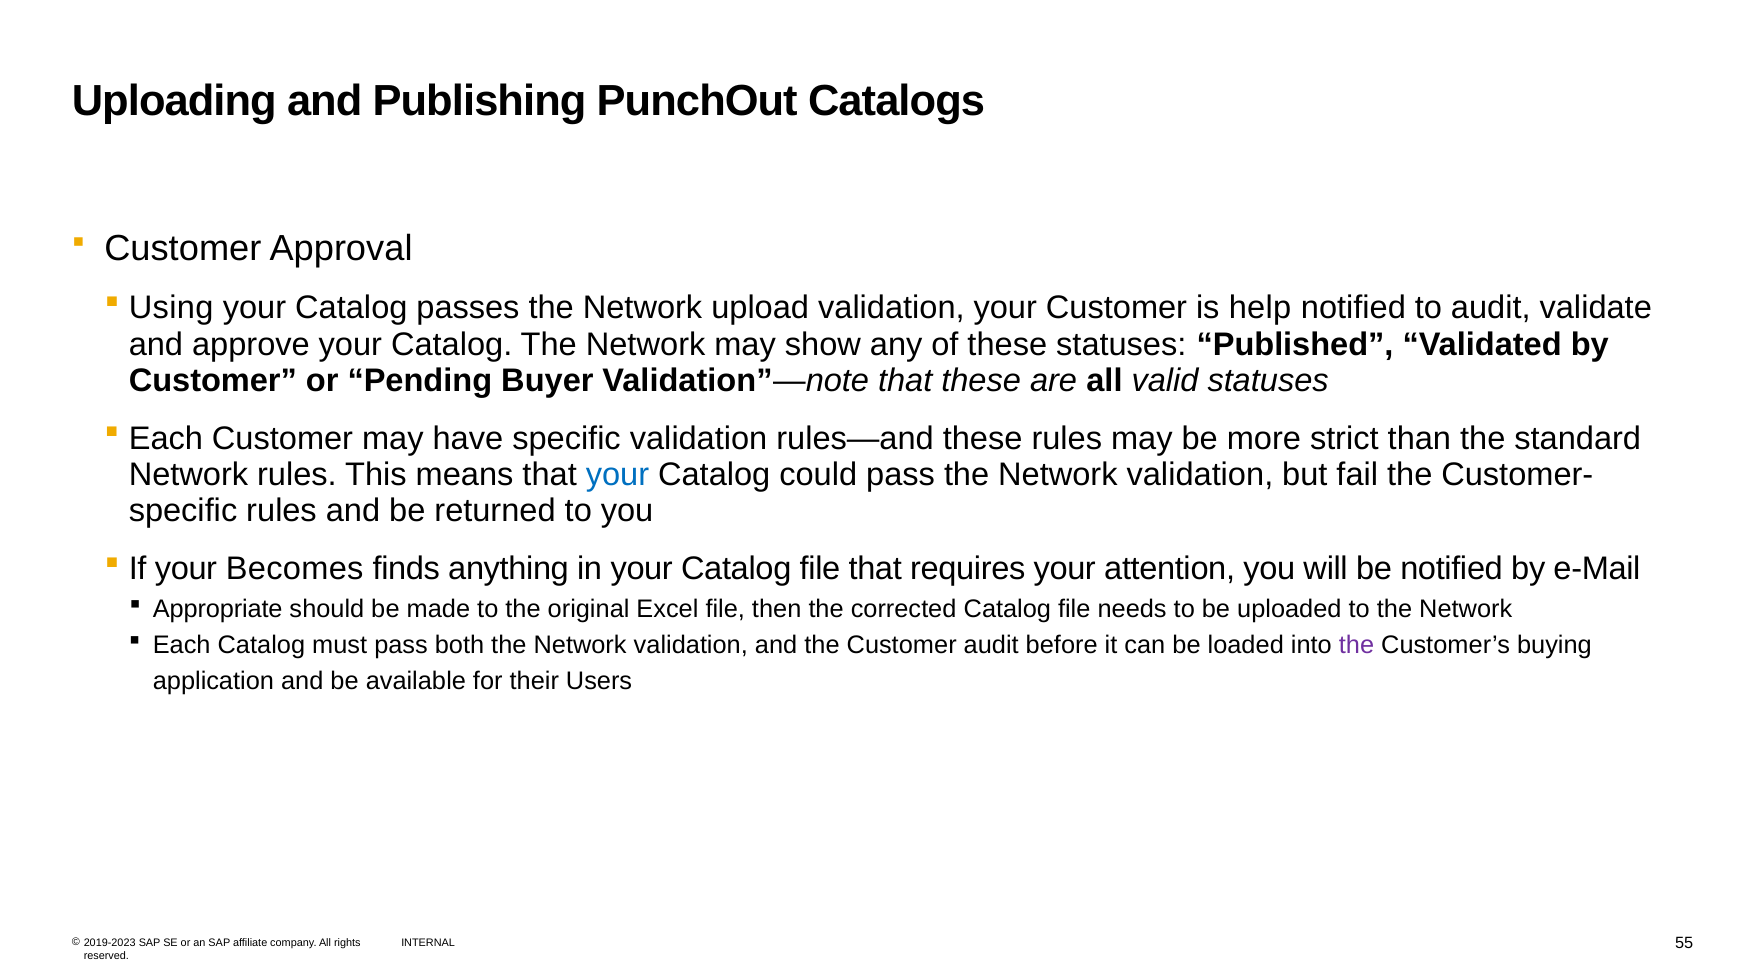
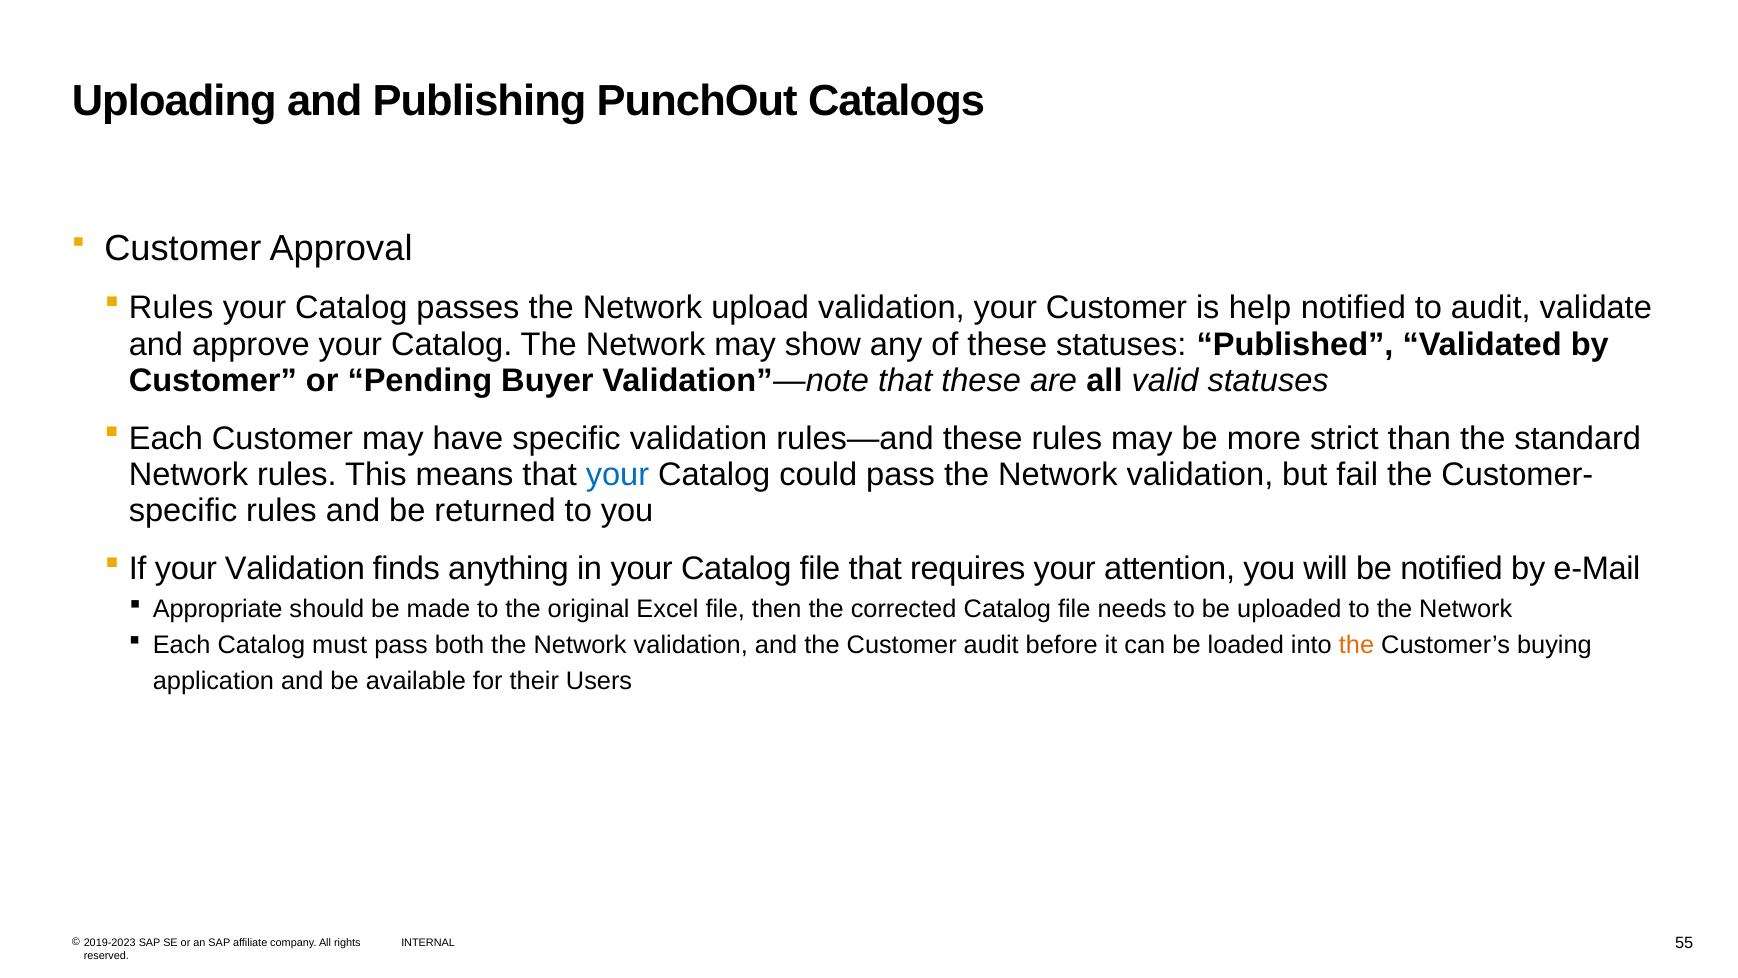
Using: Using -> Rules (171, 308)
your Becomes: Becomes -> Validation (295, 569)
the colour: purple -> orange (1356, 645)
